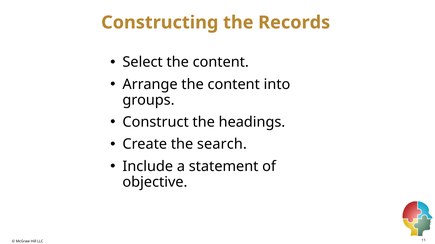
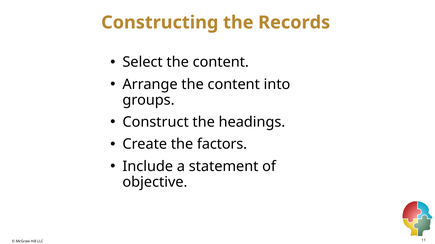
search: search -> factors (222, 145)
